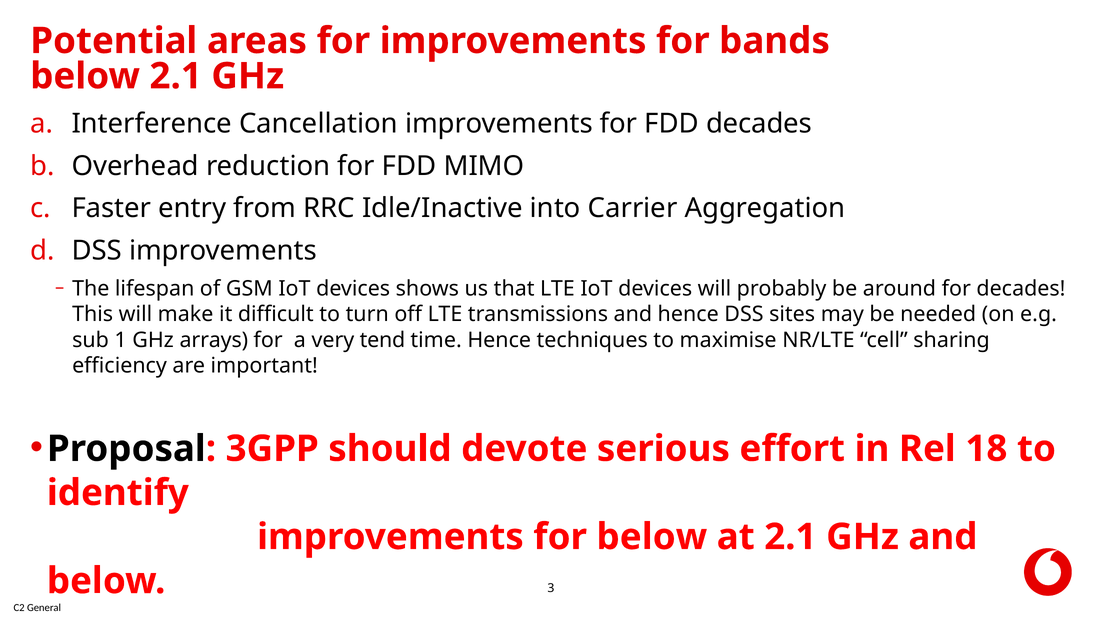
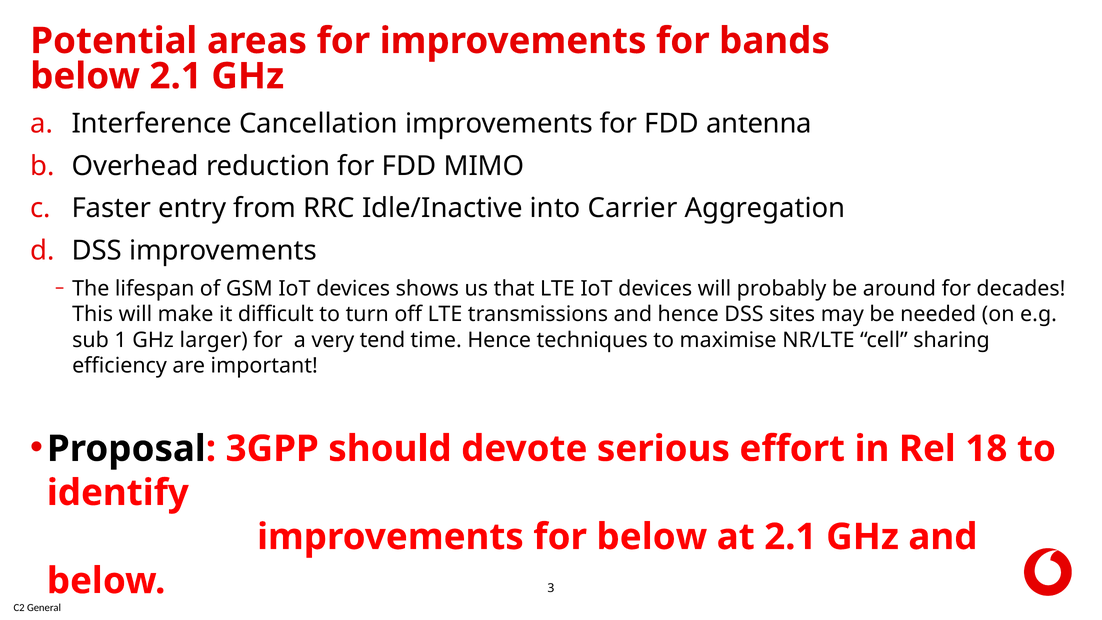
FDD decades: decades -> antenna (759, 124)
arrays: arrays -> larger (214, 340)
